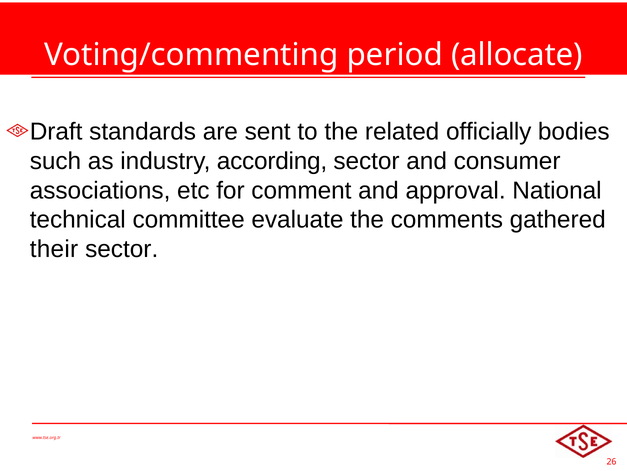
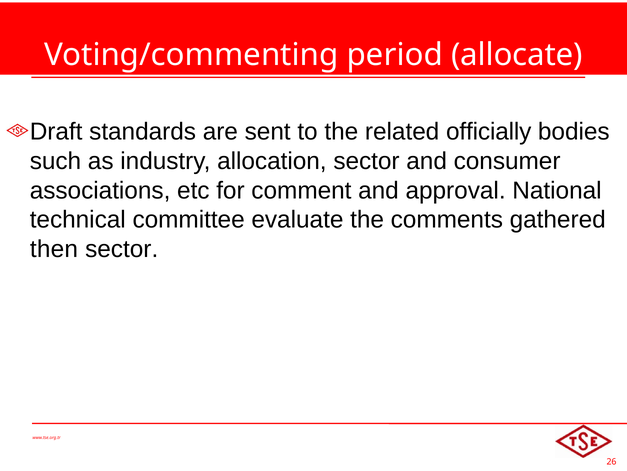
according: according -> allocation (272, 161)
their: their -> then (54, 249)
